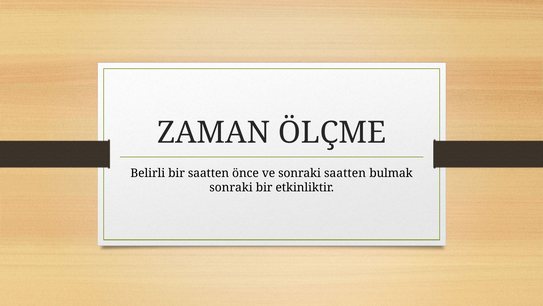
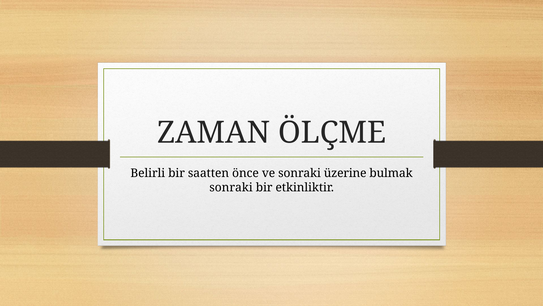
sonraki saatten: saatten -> üzerine (345, 173)
